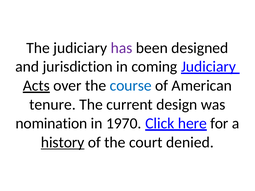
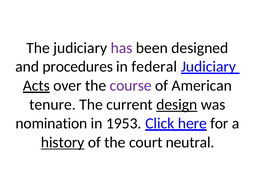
jurisdiction: jurisdiction -> procedures (78, 67)
coming: coming -> federal (154, 67)
course colour: blue -> purple (131, 86)
design underline: none -> present (177, 105)
1970: 1970 -> 1953 (124, 123)
denied: denied -> neutral (190, 142)
